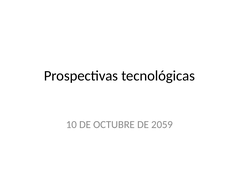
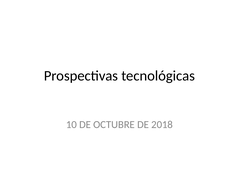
2059: 2059 -> 2018 (162, 125)
